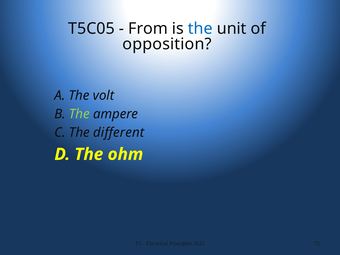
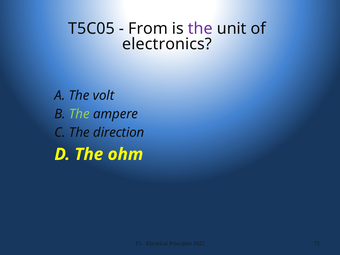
the colour: blue -> purple (200, 29)
opposition: opposition -> electronics (167, 44)
different: different -> direction (119, 133)
